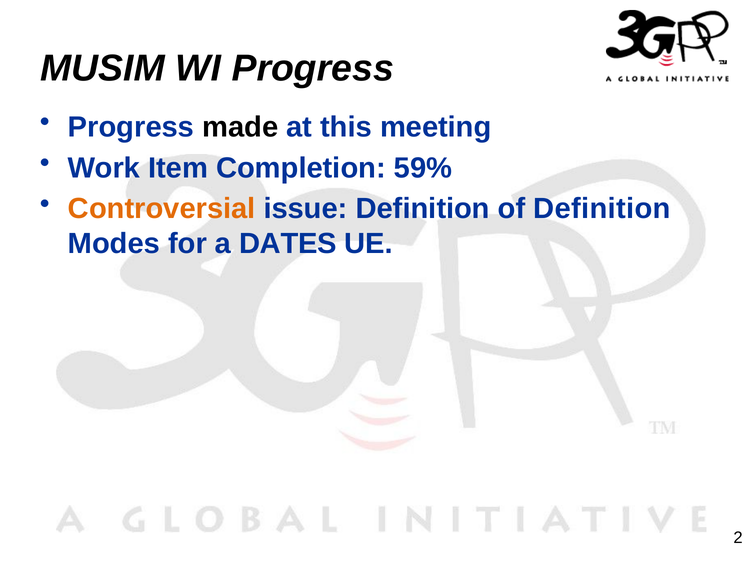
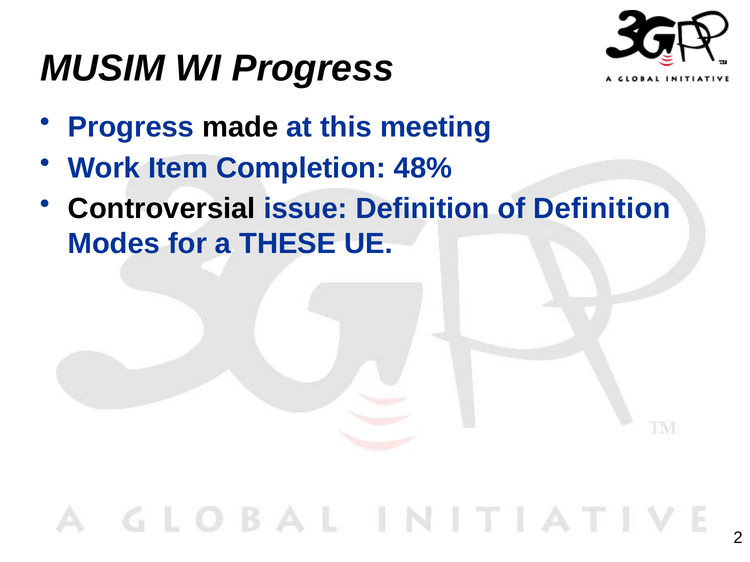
59%: 59% -> 48% (423, 168)
Controversial colour: orange -> black (162, 209)
DATES: DATES -> THESE (288, 244)
